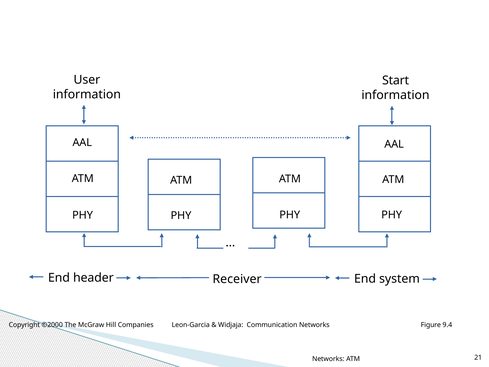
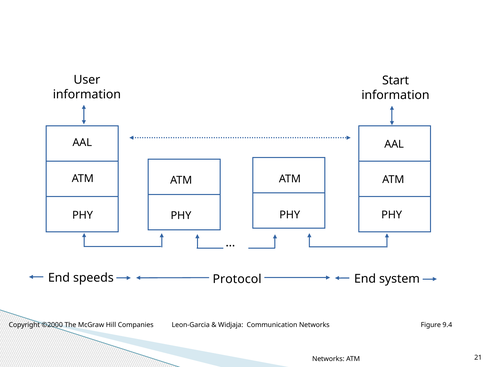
header: header -> speeds (93, 278)
Receiver: Receiver -> Protocol (237, 279)
